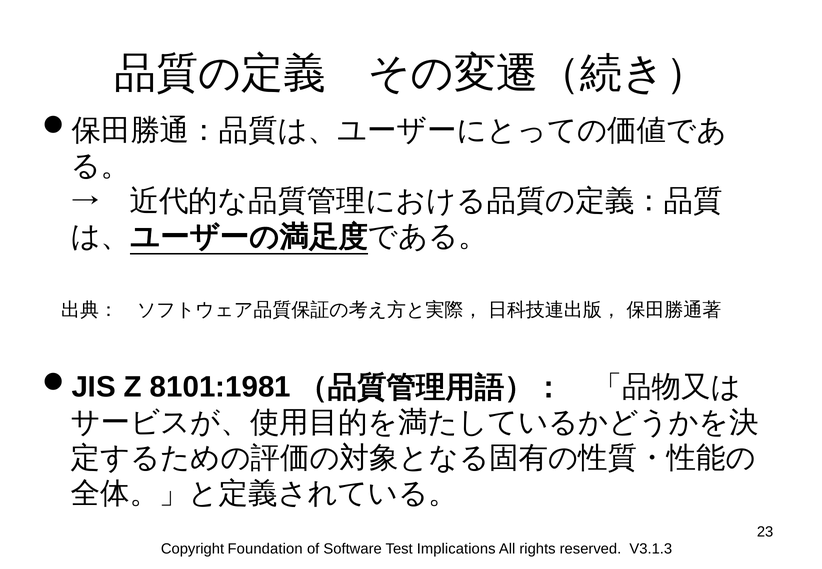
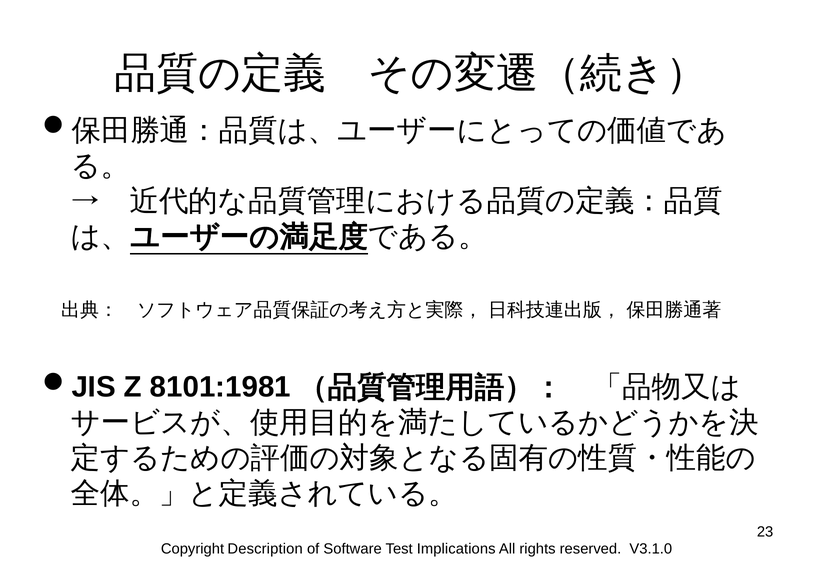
Foundation: Foundation -> Description (265, 549)
V3.1.3: V3.1.3 -> V3.1.0 (651, 549)
